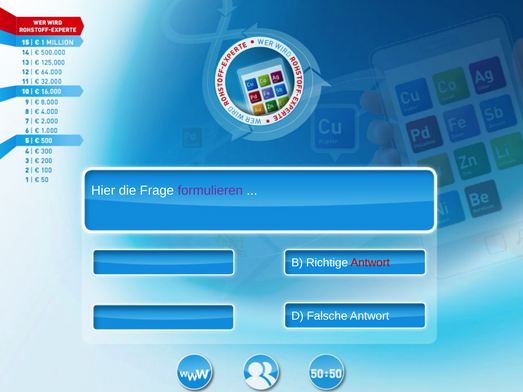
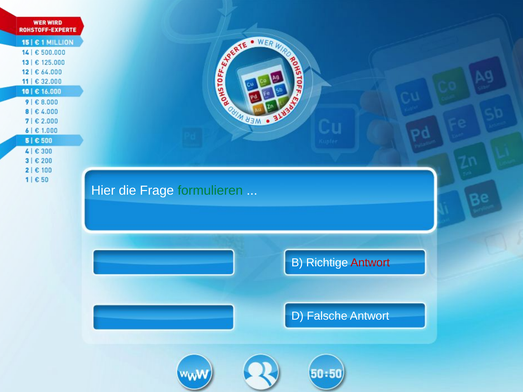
formulieren colour: purple -> green (210, 191)
